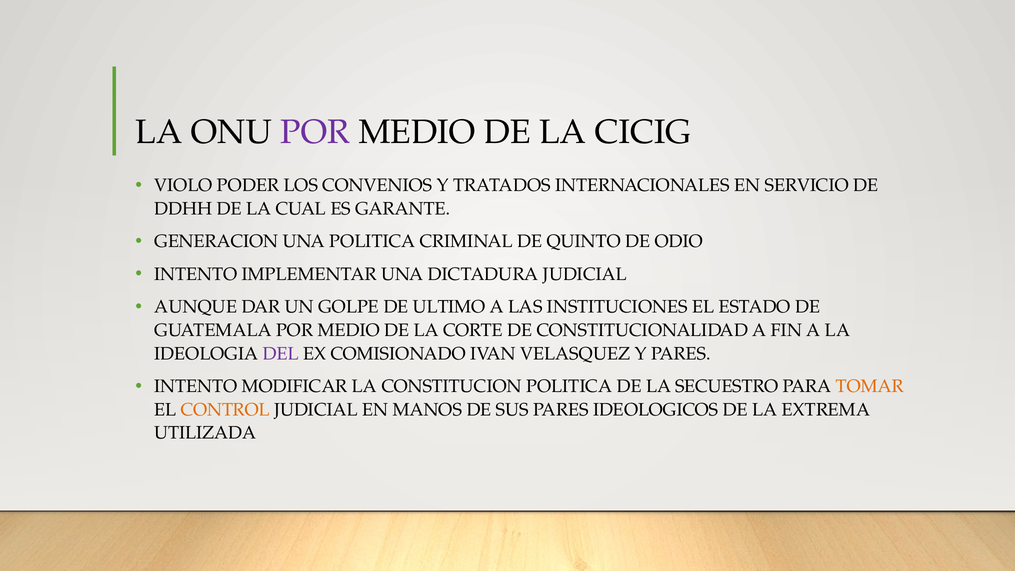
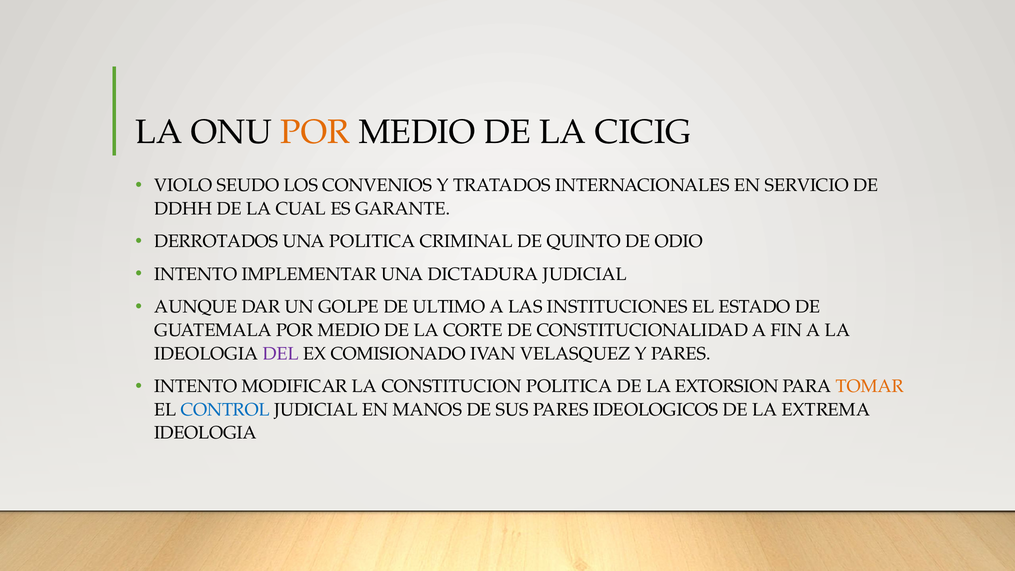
POR colour: purple -> orange (315, 132)
PODER: PODER -> SEUDO (248, 185)
GENERACION: GENERACION -> DERROTADOS (216, 241)
SECUESTRO: SECUESTRO -> EXTORSION (727, 386)
CONTROL colour: orange -> blue (225, 410)
UTILIZADA: UTILIZADA -> IDEOLOGIA (205, 433)
